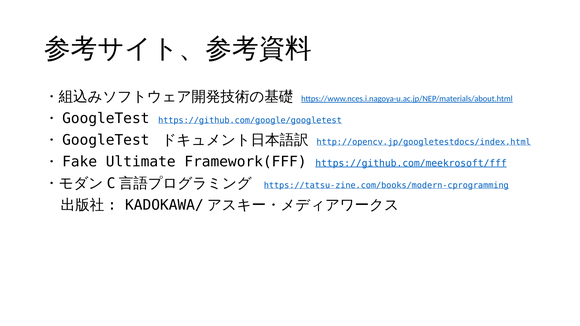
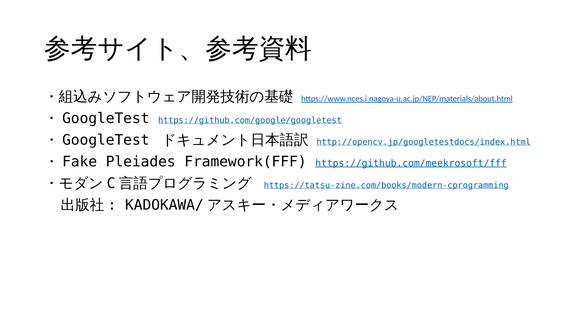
Ultimate: Ultimate -> Pleiades (141, 162)
